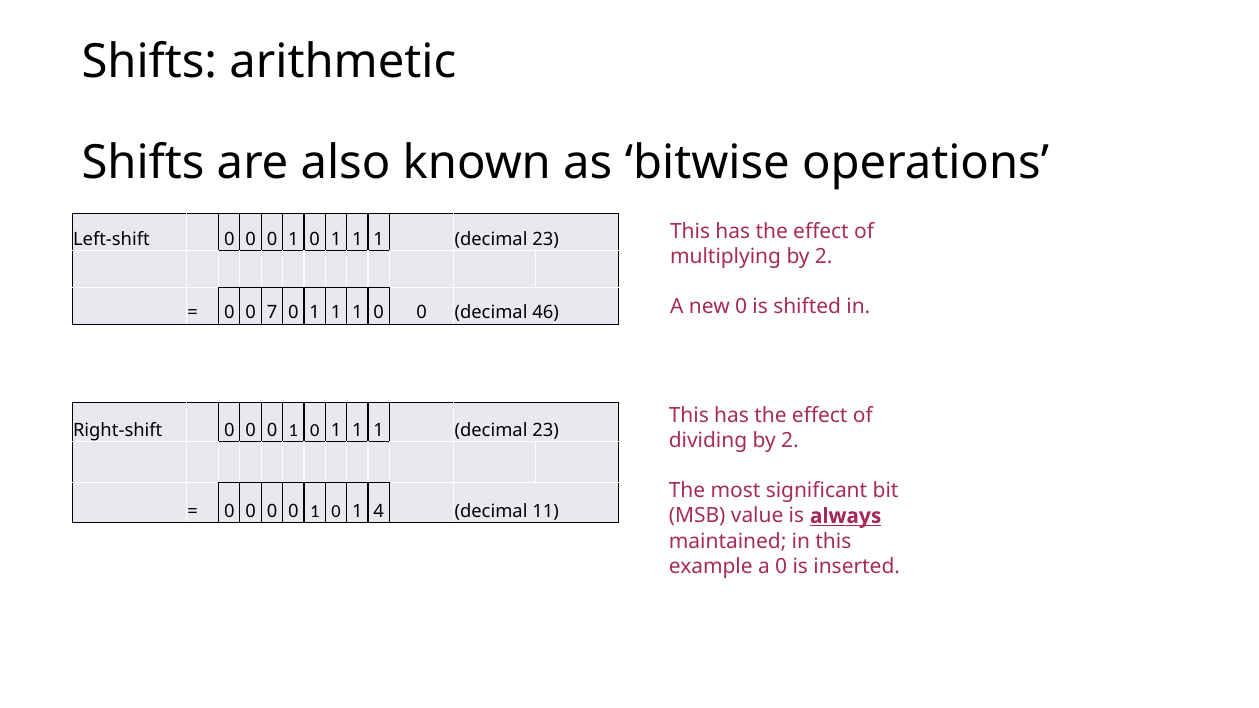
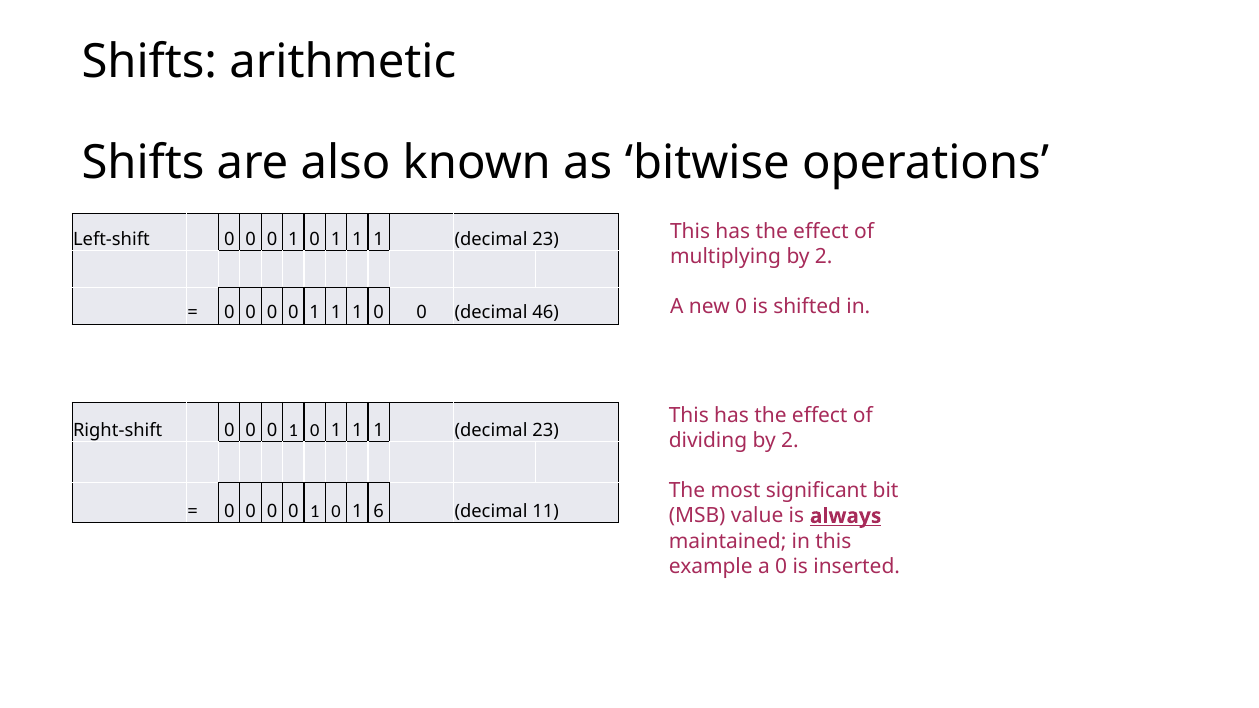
7: 7 -> 0 (272, 313)
4: 4 -> 6 (379, 512)
